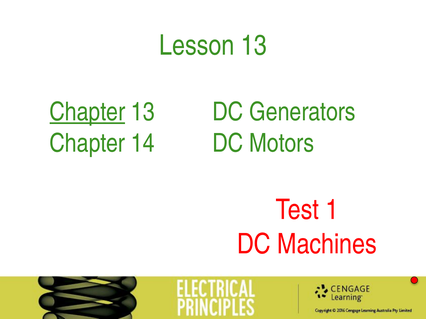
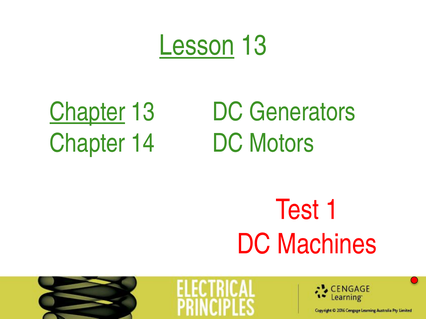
Lesson underline: none -> present (197, 46)
